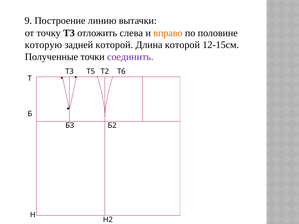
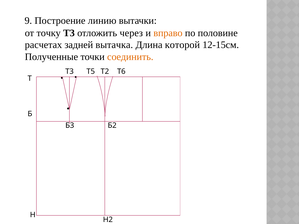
слева: слева -> через (131, 33)
которую: которую -> расчетах (43, 45)
задней которой: которой -> вытачка (114, 45)
соединить colour: purple -> orange (130, 57)
